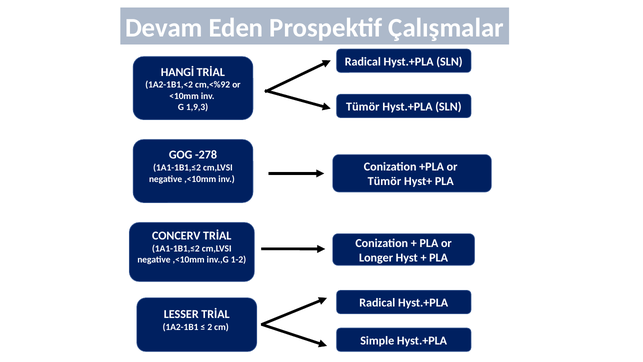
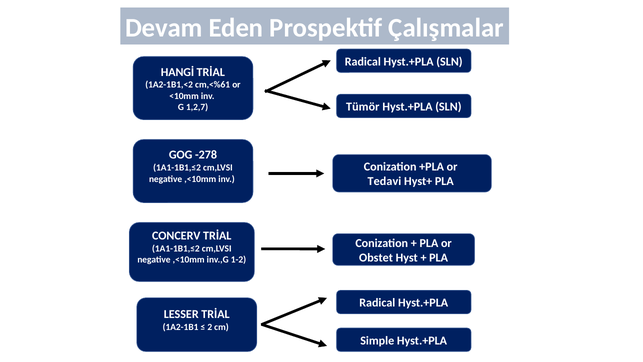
cm,<%92: cm,<%92 -> cm,<%61 (213, 85)
1,9,3: 1,9,3 -> 1,2,7 (197, 107)
Tümör: Tümör -> Tedavi (384, 181)
Longer: Longer -> Obstet (376, 257)
